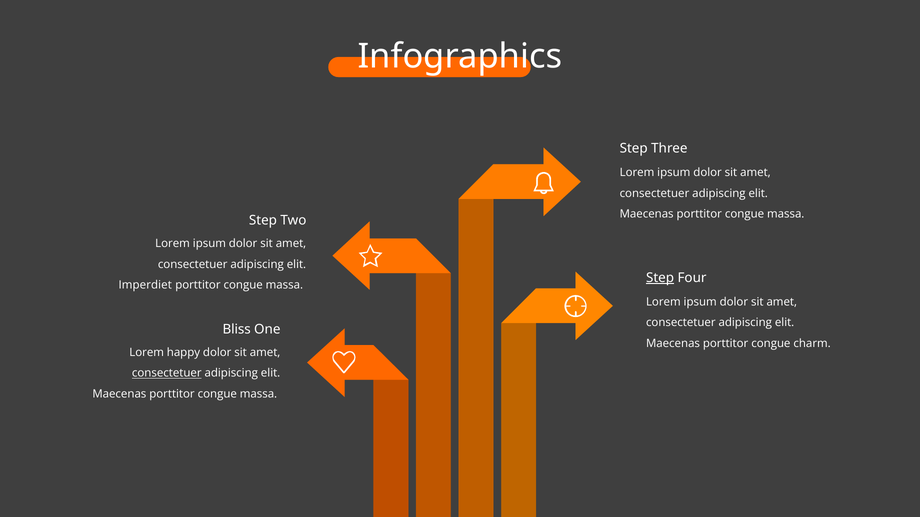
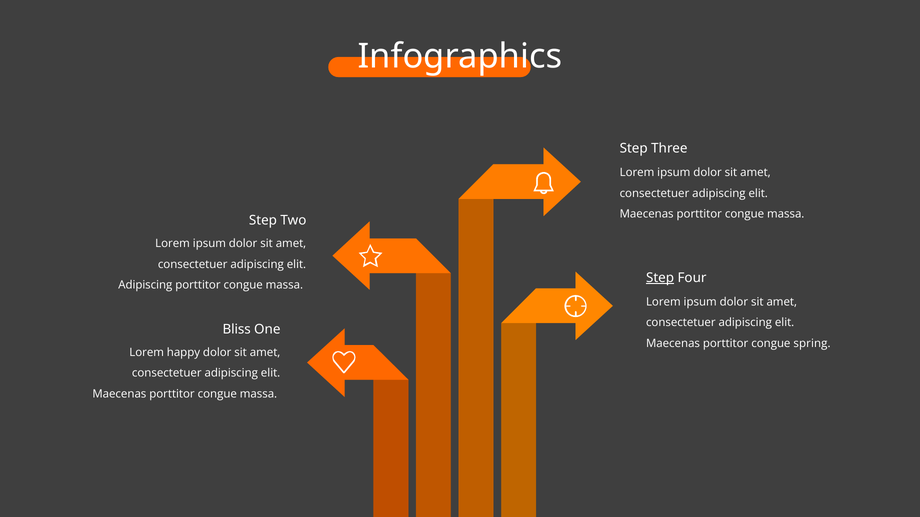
Imperdiet: Imperdiet -> Adipiscing (145, 285)
charm: charm -> spring (812, 344)
consectetuer underline: present -> none (167, 374)
